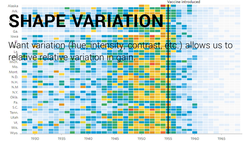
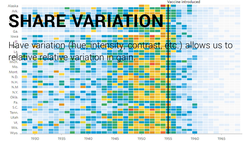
SHAPE: SHAPE -> SHARE (37, 21)
Want: Want -> Have (19, 45)
